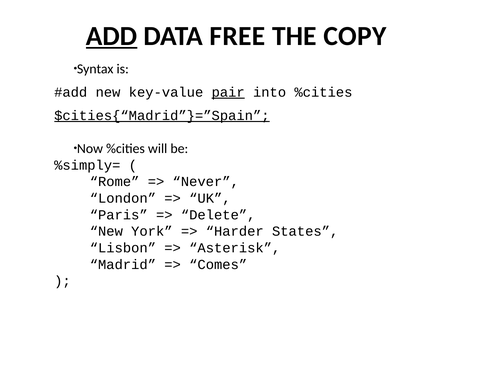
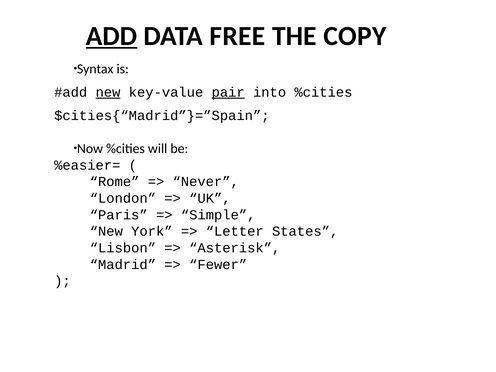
new underline: none -> present (108, 92)
$cities{“Madrid”}=”Spain underline: present -> none (162, 116)
%simply=: %simply= -> %easier= (87, 165)
Delete: Delete -> Simple (218, 215)
Harder: Harder -> Letter (235, 231)
Comes: Comes -> Fewer (218, 264)
